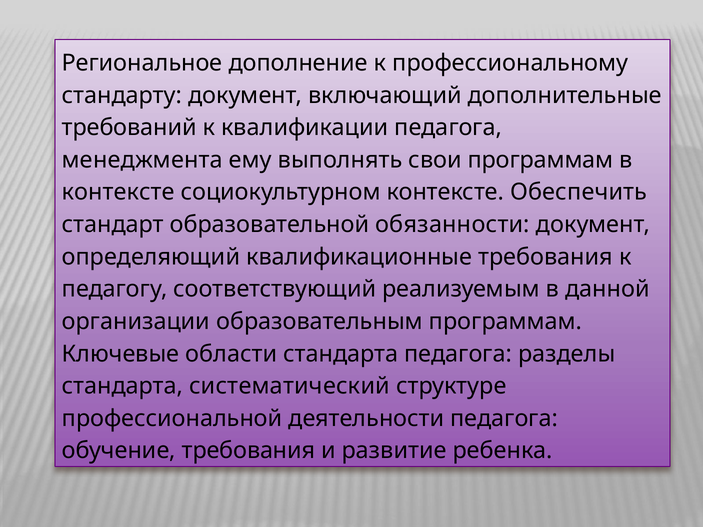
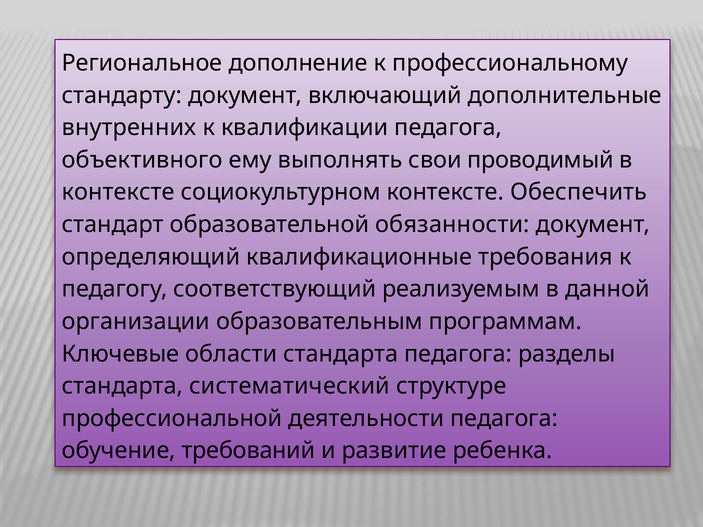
требований: требований -> внутренних (129, 128)
менеджмента: менеджмента -> объективного (142, 160)
свои программам: программам -> проводимый (540, 160)
обучение требования: требования -> требований (249, 451)
